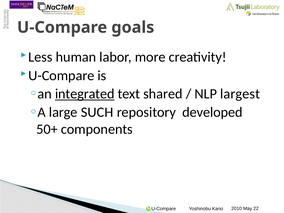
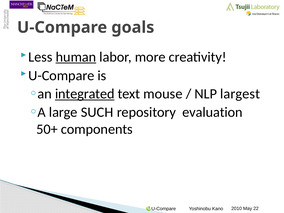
human underline: none -> present (76, 57)
shared: shared -> mouse (163, 94)
developed: developed -> evaluation (212, 112)
